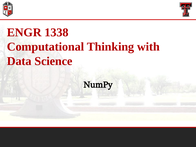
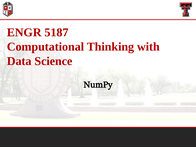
1338: 1338 -> 5187 (56, 32)
